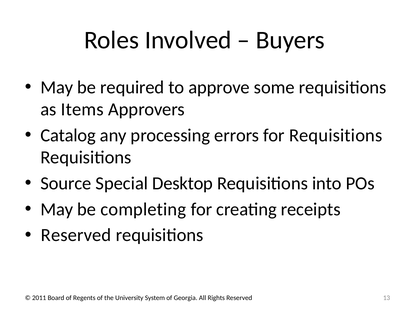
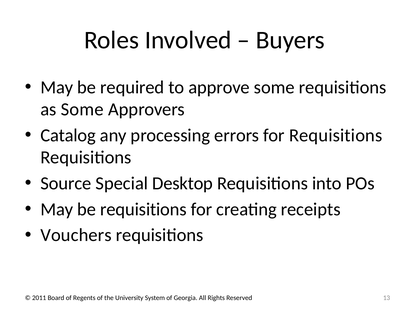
as Items: Items -> Some (82, 109)
be completing: completing -> requisitions (143, 209)
Reserved: Reserved -> Vouchers (76, 235)
